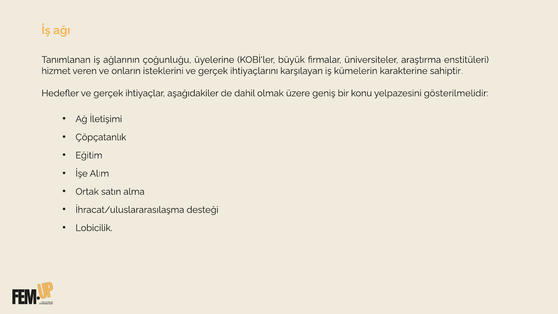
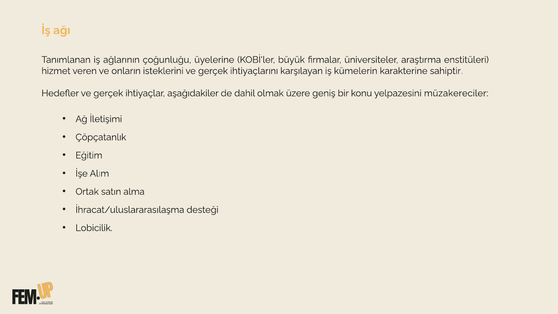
gösterilmelidir: gösterilmelidir -> müzakereciler (456, 93)
